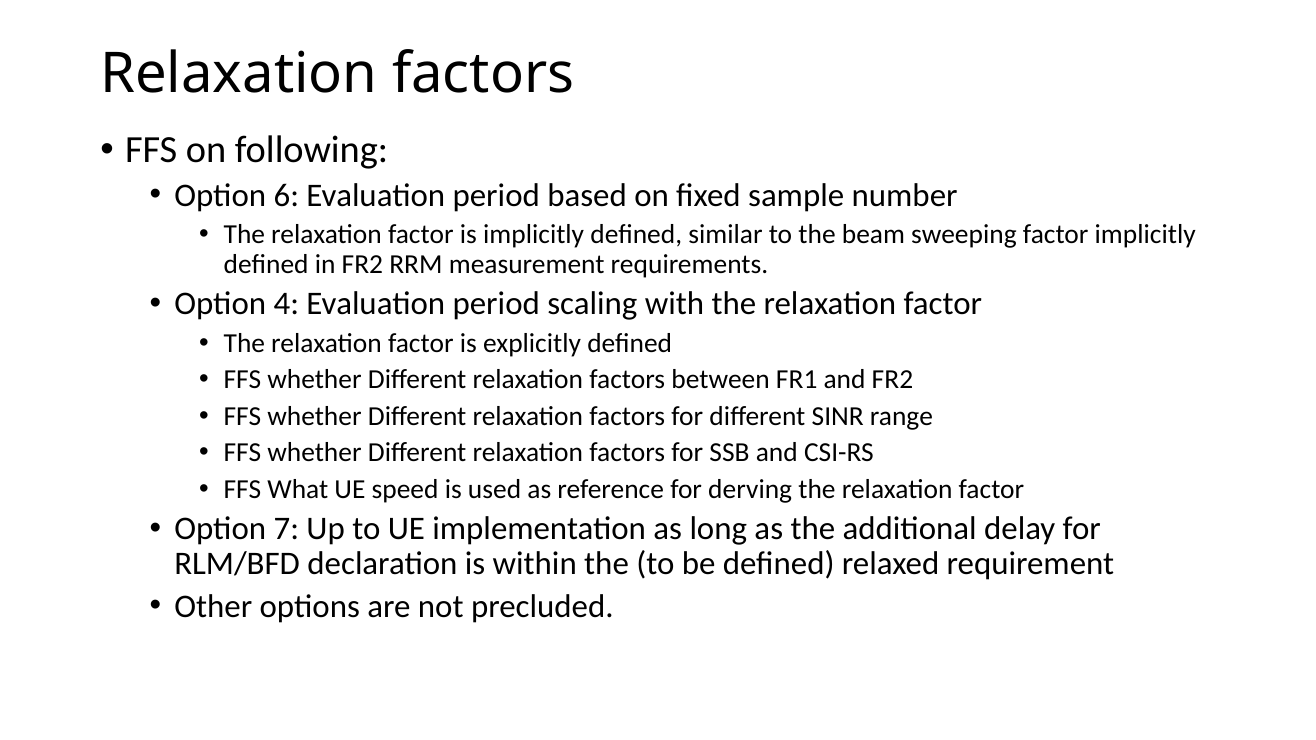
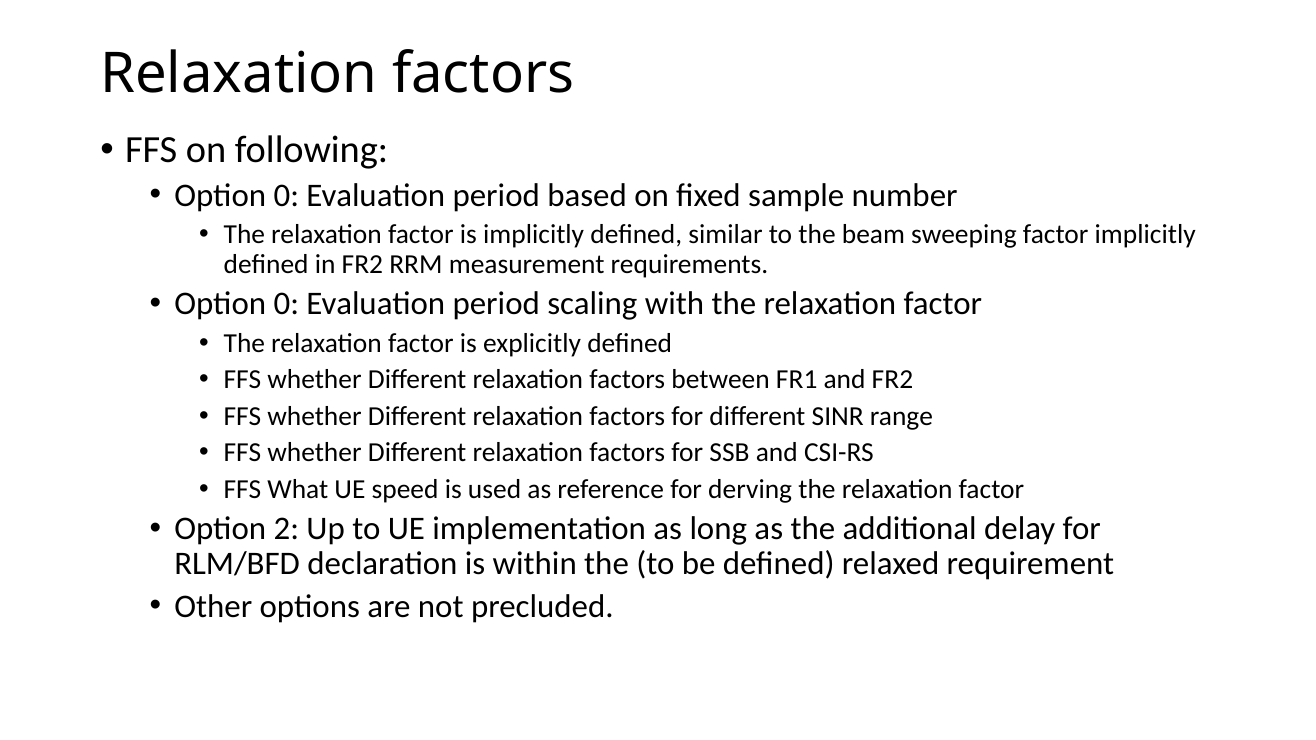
6: 6 -> 0 (286, 195)
4: 4 -> 0 (286, 304)
7: 7 -> 2 (286, 529)
